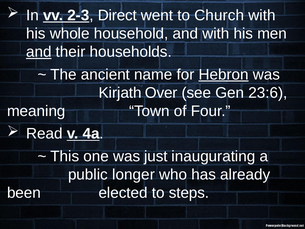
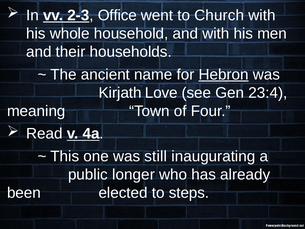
Direct: Direct -> Office (117, 15)
and underline: present -> none (39, 52)
Over: Over -> Love (161, 93)
23:6: 23:6 -> 23:4 (268, 93)
just: just -> still (156, 156)
